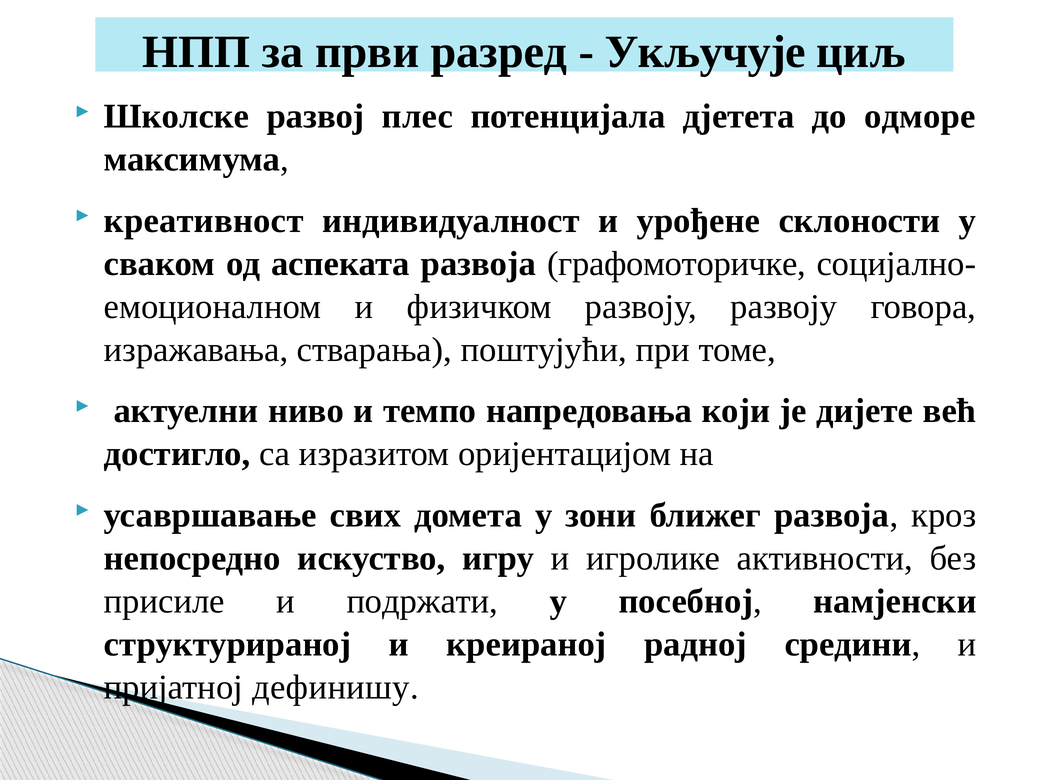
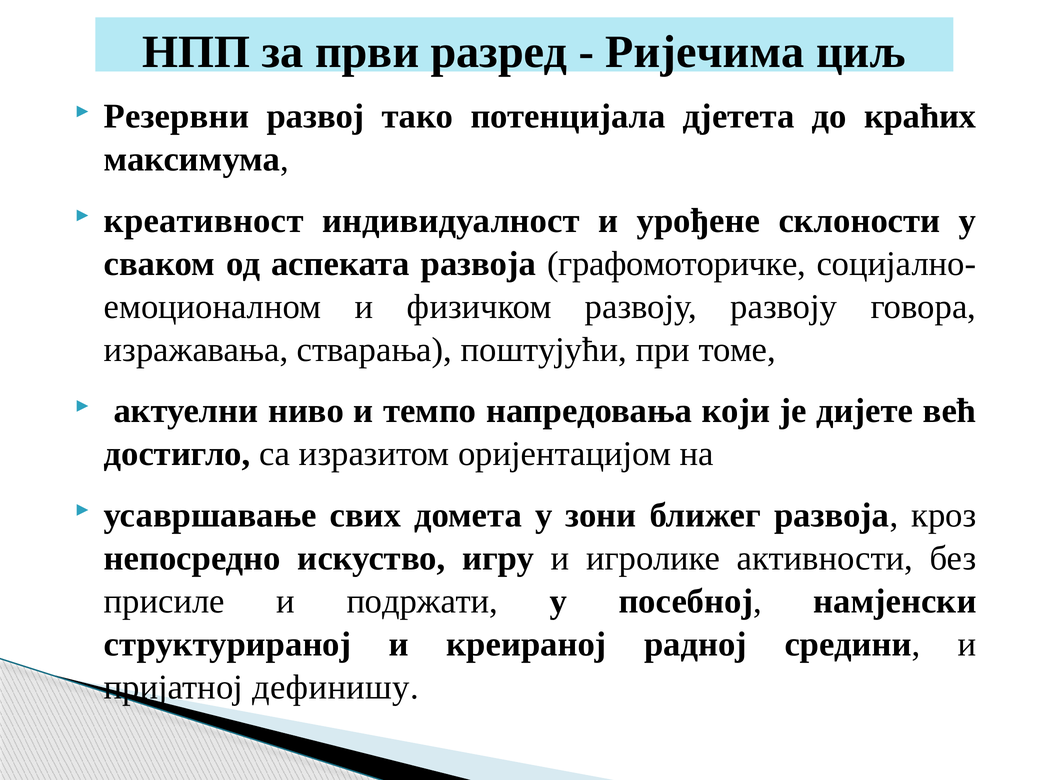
Укључује: Укључује -> Ријечима (705, 52)
Школске: Школске -> Резервни (176, 116)
плес: плес -> тако (418, 116)
одморе: одморе -> краћих (920, 116)
